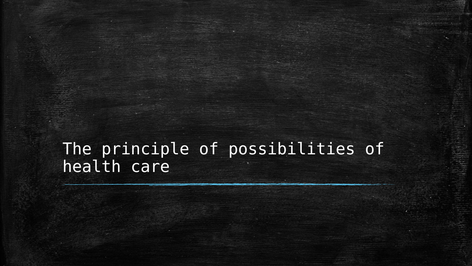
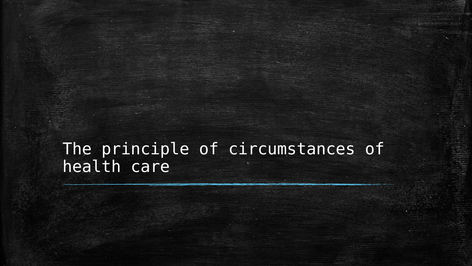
possibilities: possibilities -> circumstances (292, 149)
